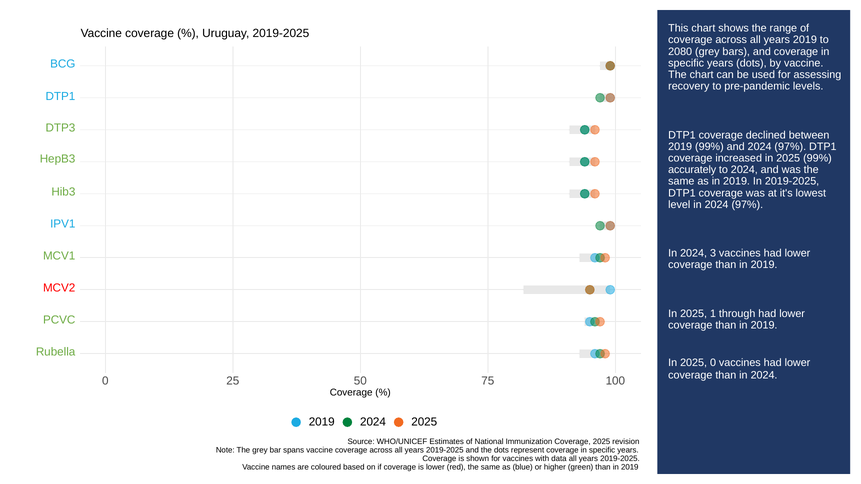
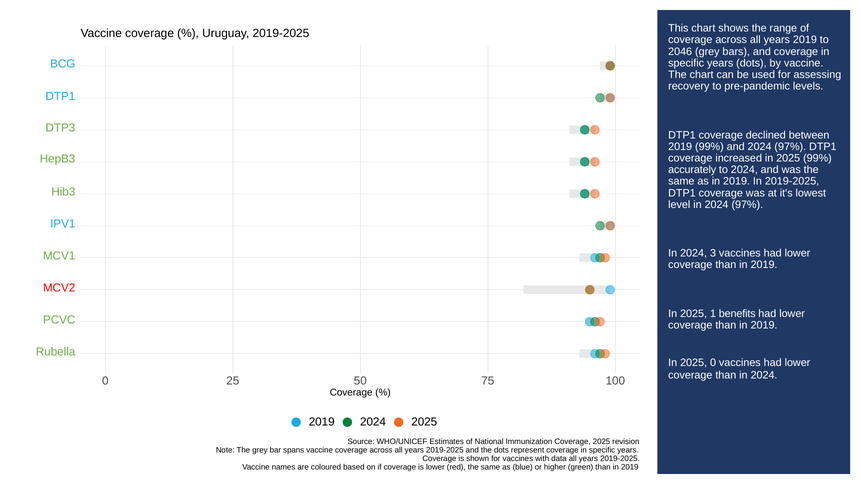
2080: 2080 -> 2046 (680, 52)
through: through -> benefits (737, 314)
